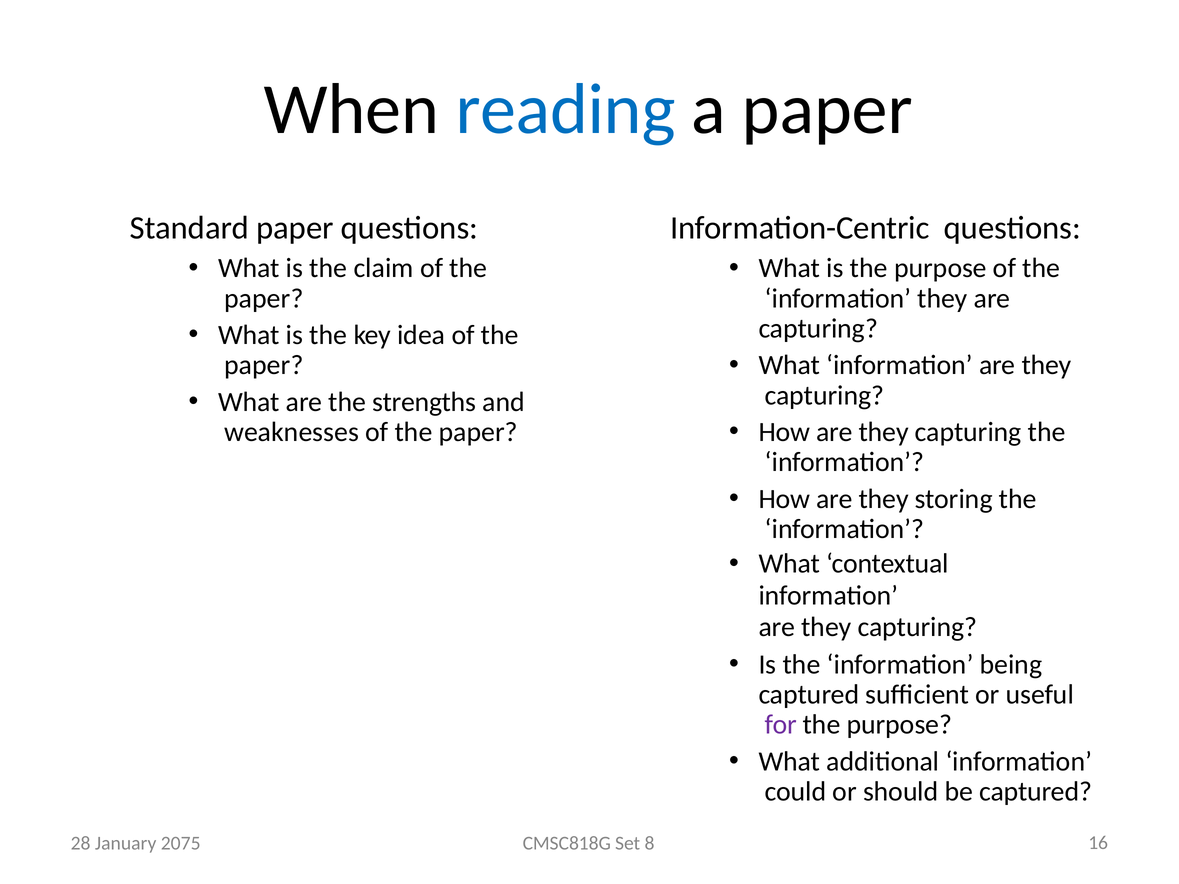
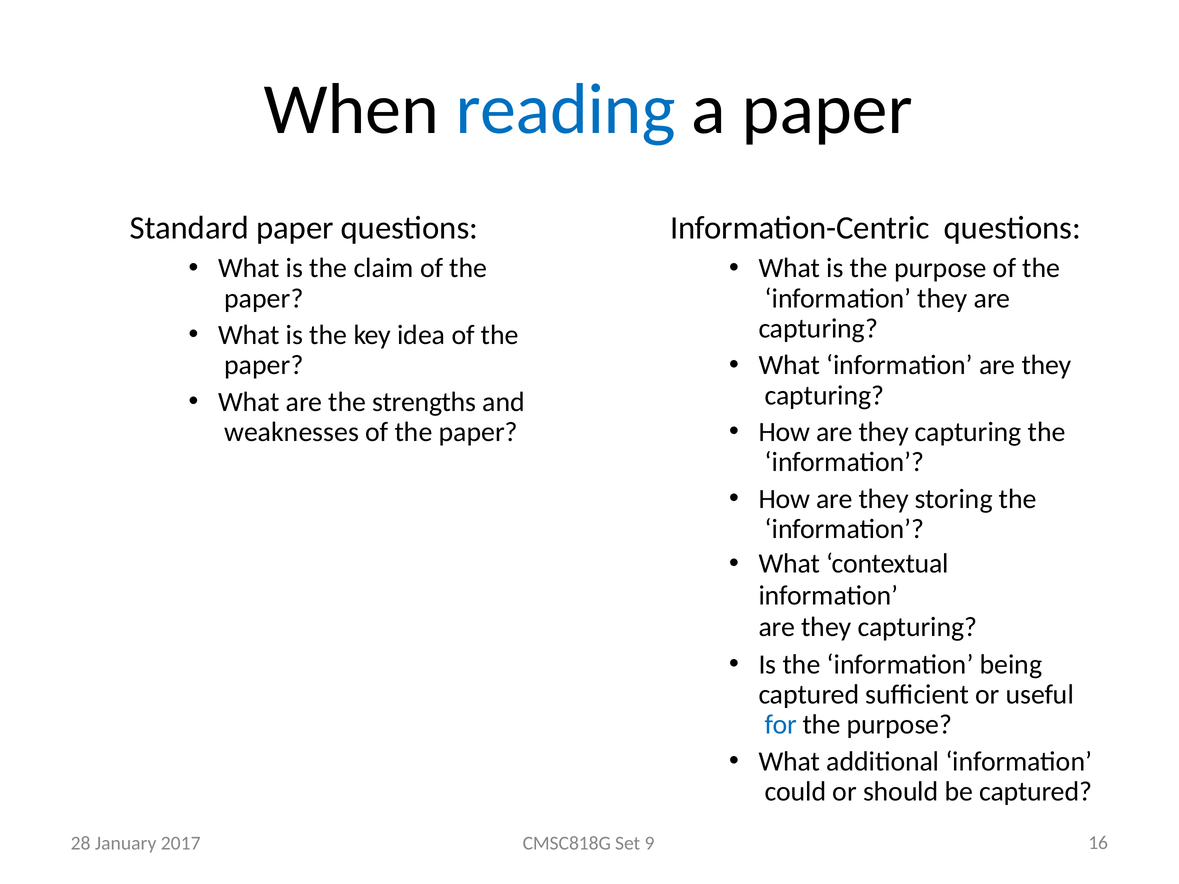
for colour: purple -> blue (781, 725)
2075: 2075 -> 2017 (181, 843)
8: 8 -> 9 (649, 843)
